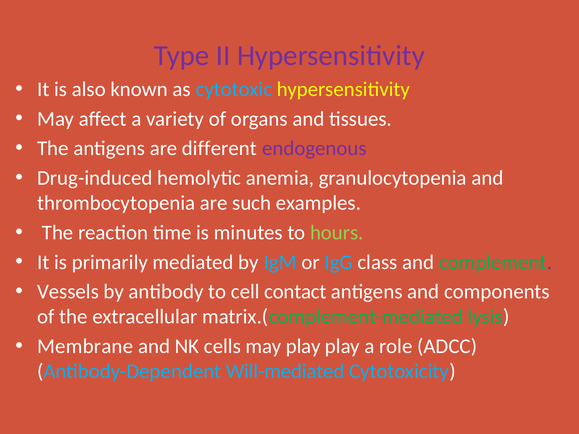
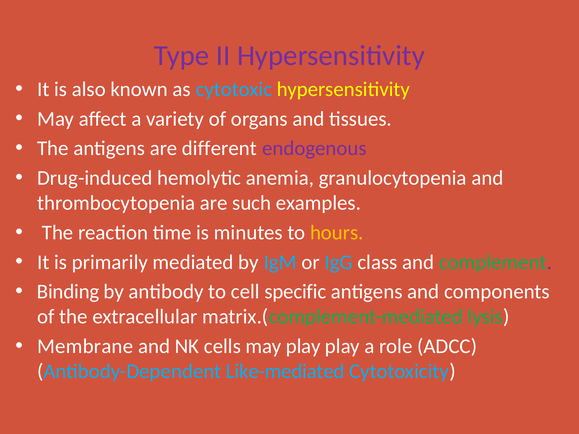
hours colour: light green -> yellow (337, 233)
Vessels: Vessels -> Binding (68, 292)
contact: contact -> specific (295, 292)
Will-mediated: Will-mediated -> Like-mediated (285, 372)
